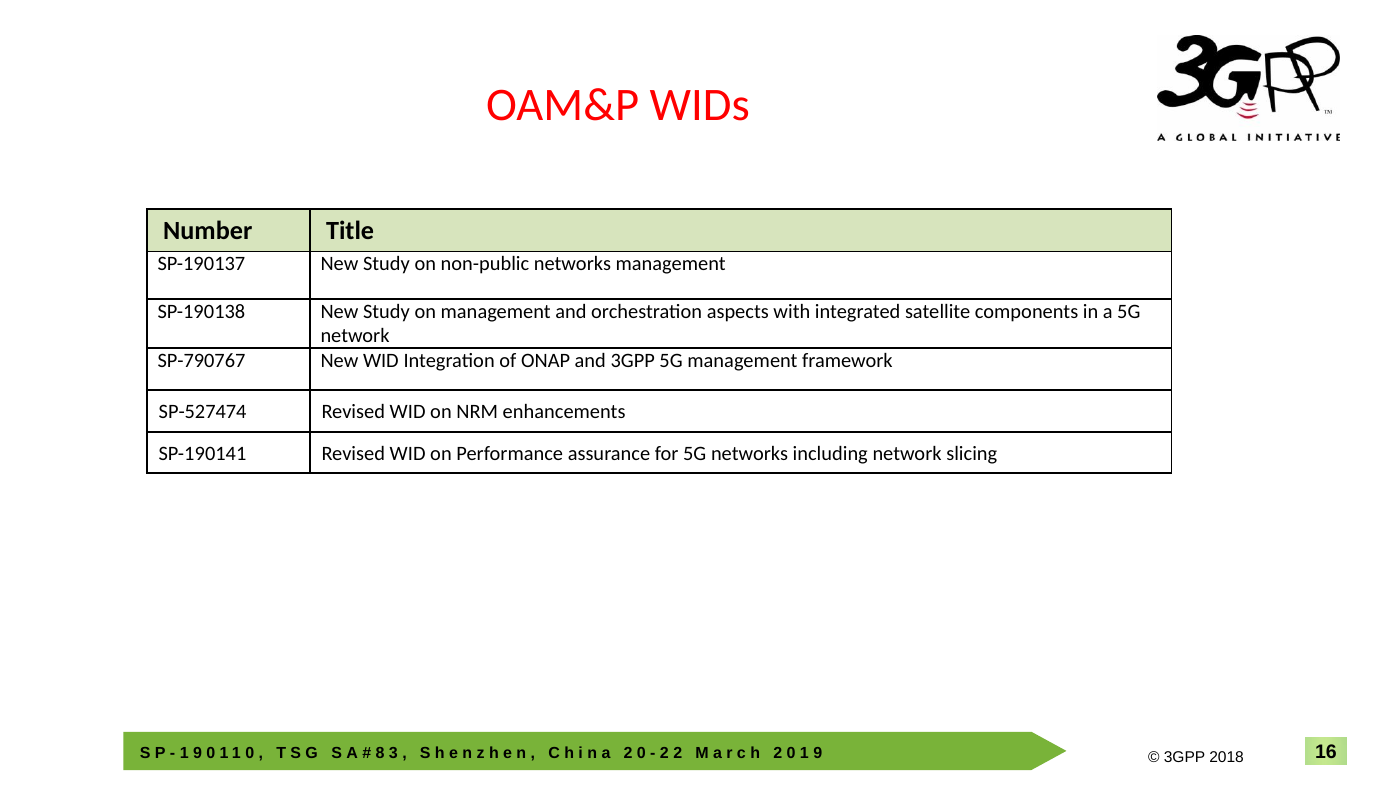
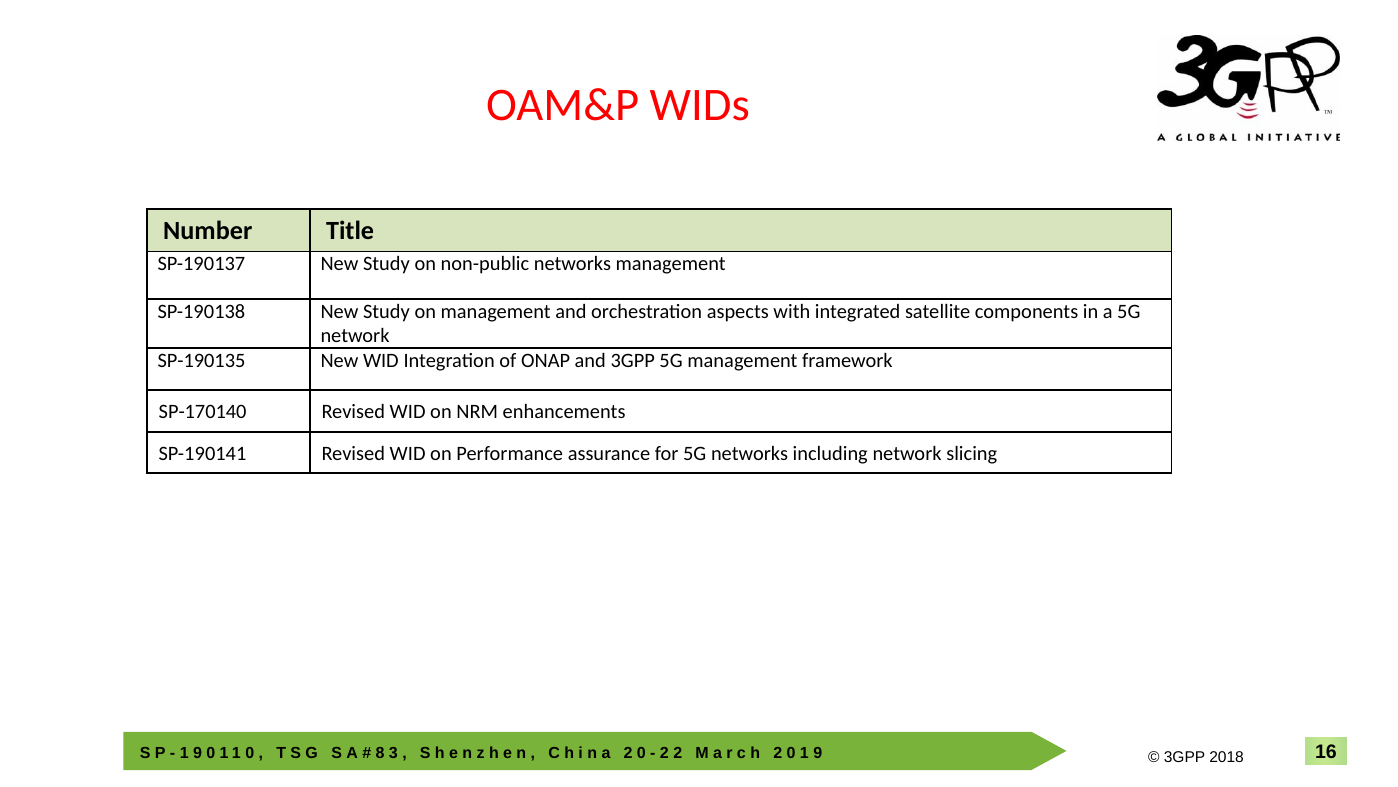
SP-790767: SP-790767 -> SP-190135 (201, 361)
SP-527474: SP-527474 -> SP-170140 (203, 411)
